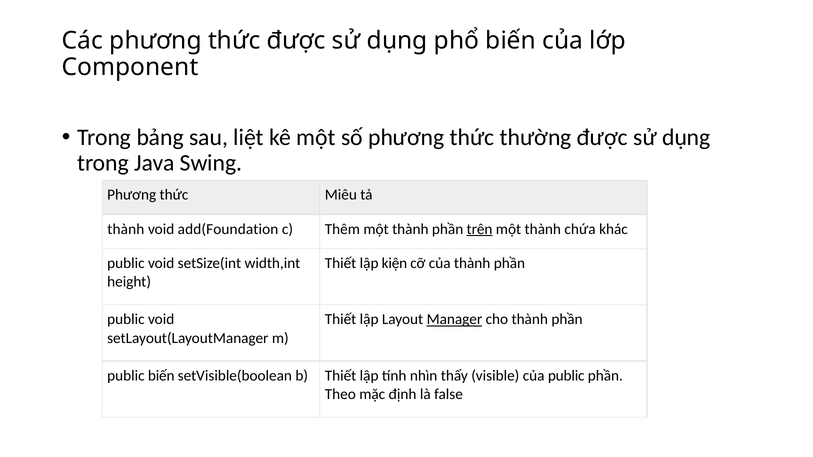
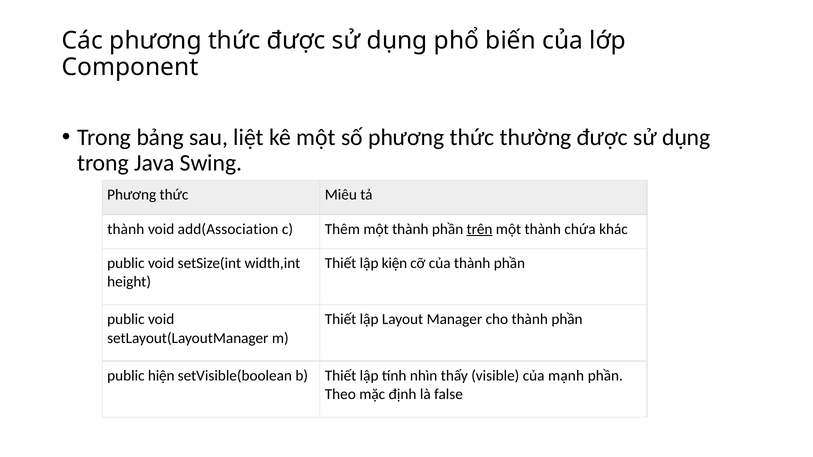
add(Foundation: add(Foundation -> add(Association (228, 229)
Manager underline: present -> none (454, 320)
public biến: biến -> hiện (161, 376)
của public: public -> mạnh (566, 376)
